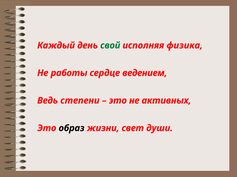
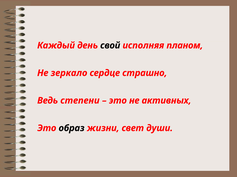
свой colour: green -> black (110, 46)
физика: физика -> планом (185, 46)
работы: работы -> зеркало (69, 73)
ведением: ведением -> страшно (145, 73)
